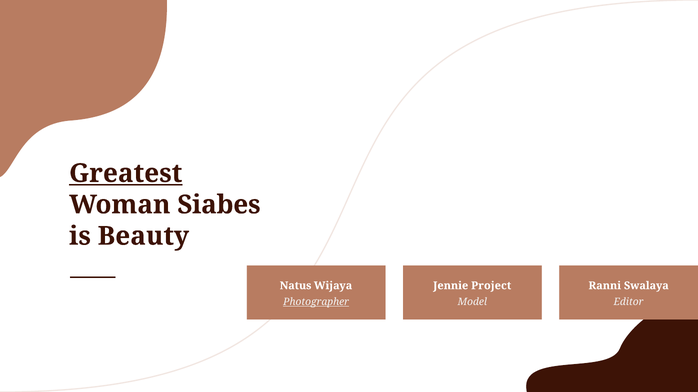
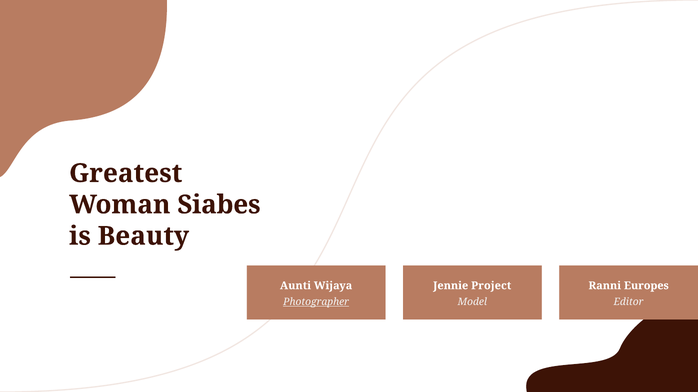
Greatest underline: present -> none (126, 174)
Natus: Natus -> Aunti (295, 286)
Swalaya: Swalaya -> Europes (646, 286)
